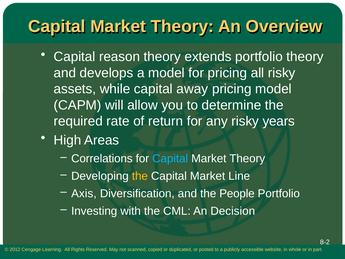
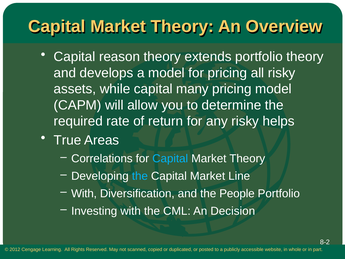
away: away -> many (192, 89)
years: years -> helps (279, 121)
High: High -> True (67, 140)
the colour: yellow -> light blue (140, 176)
Axis: Axis -> With (84, 193)
